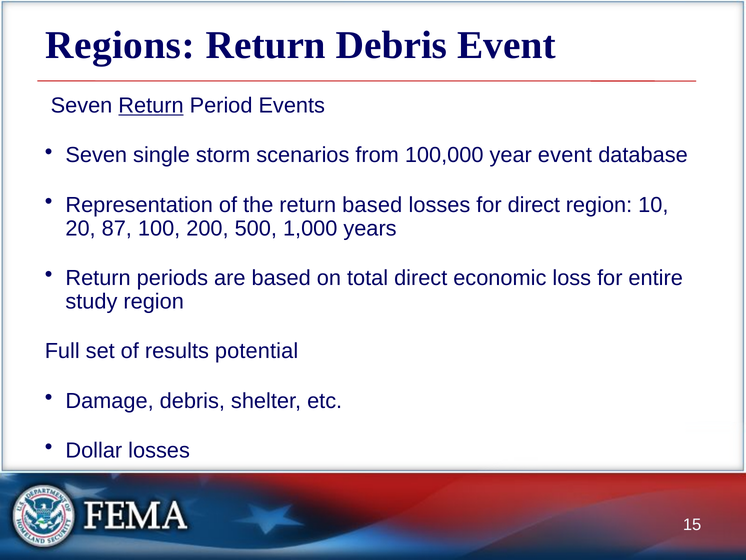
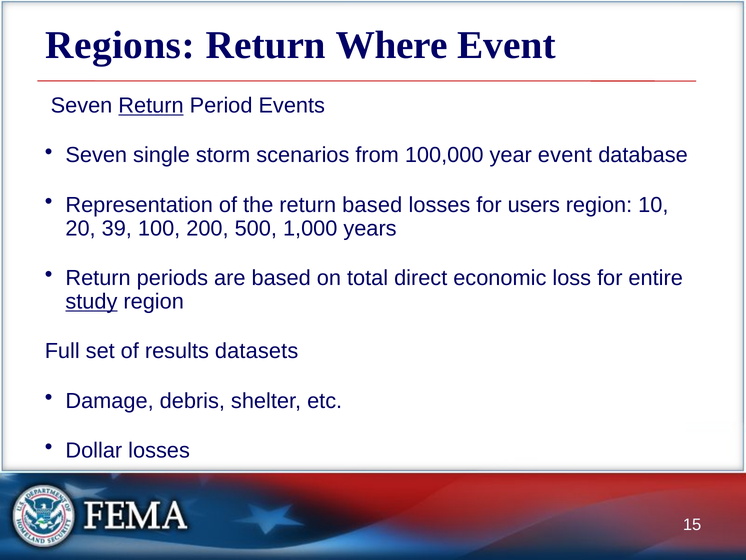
Return Debris: Debris -> Where (392, 45)
for direct: direct -> users (534, 205)
87: 87 -> 39 (117, 228)
study underline: none -> present (91, 301)
potential: potential -> datasets (257, 351)
